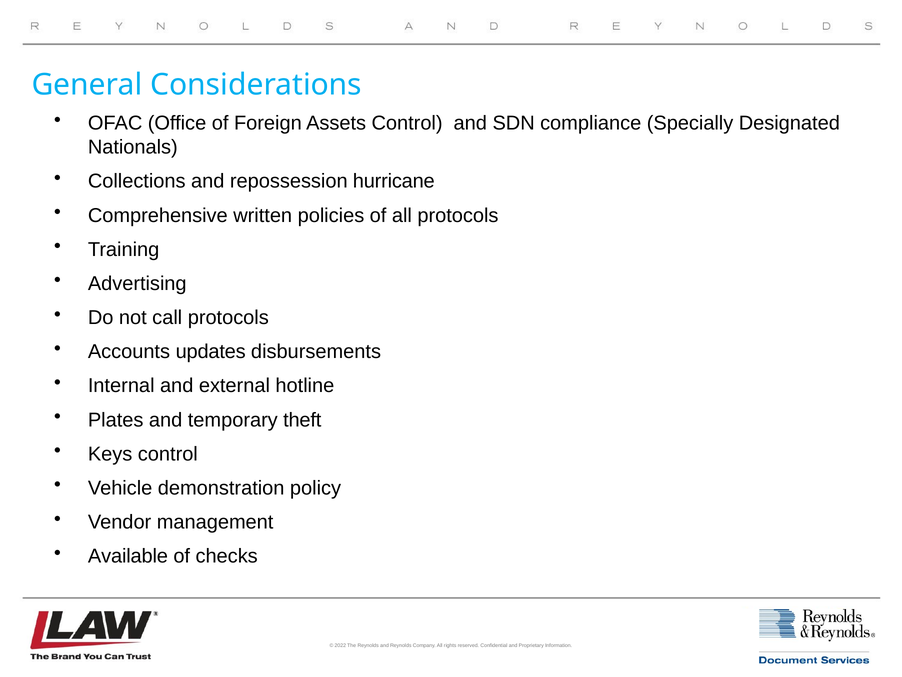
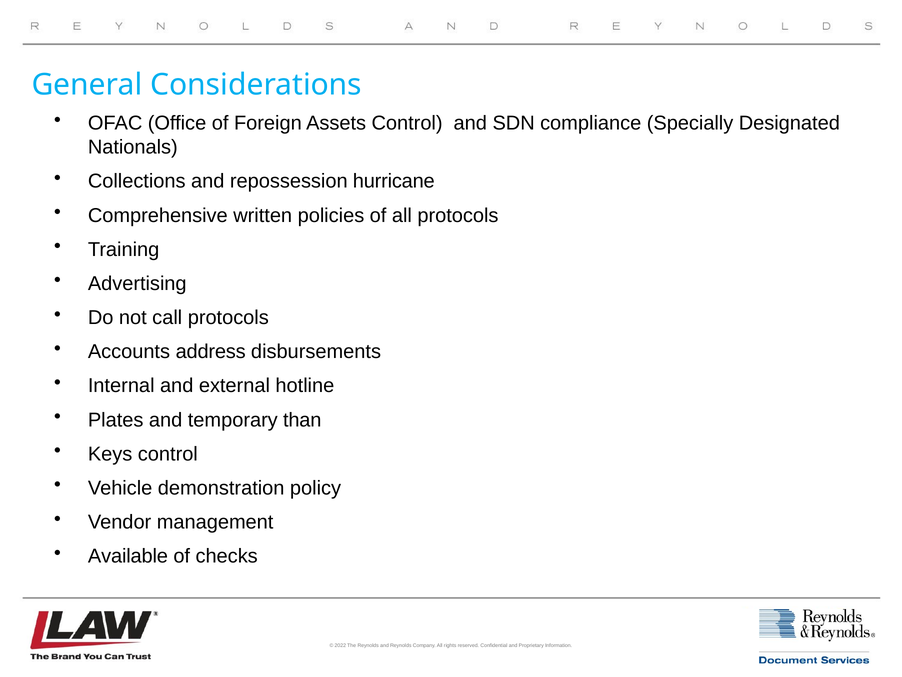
updates: updates -> address (211, 352)
theft: theft -> than (302, 420)
